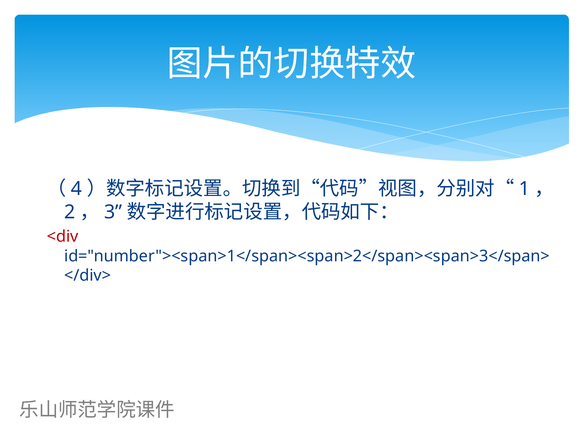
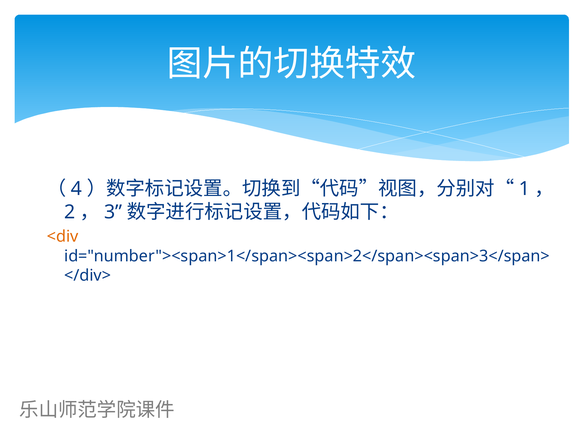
<div colour: red -> orange (63, 237)
